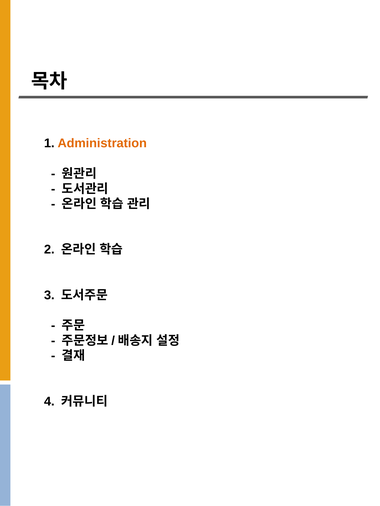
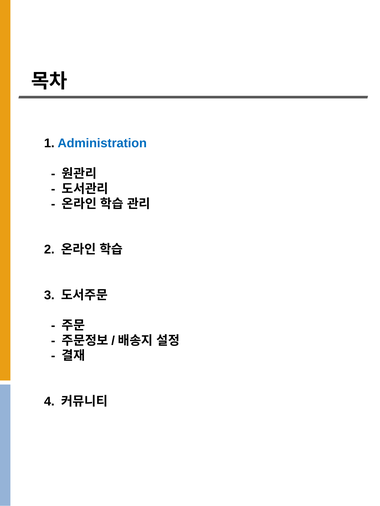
Administration colour: orange -> blue (102, 143)
